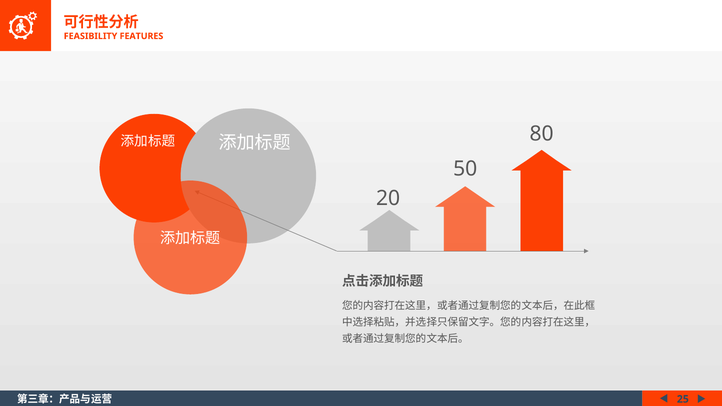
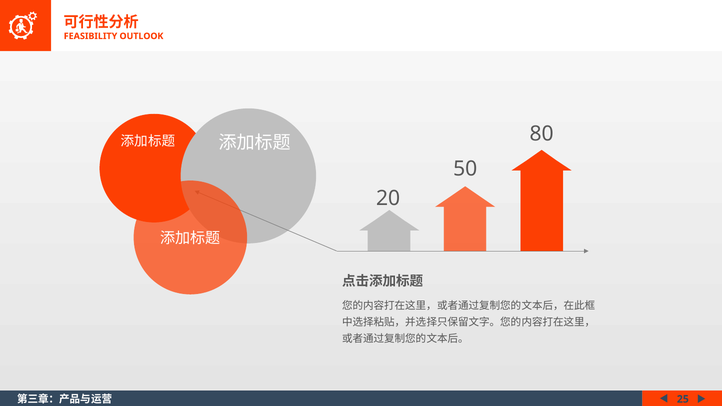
FEATURES: FEATURES -> OUTLOOK (141, 36)
